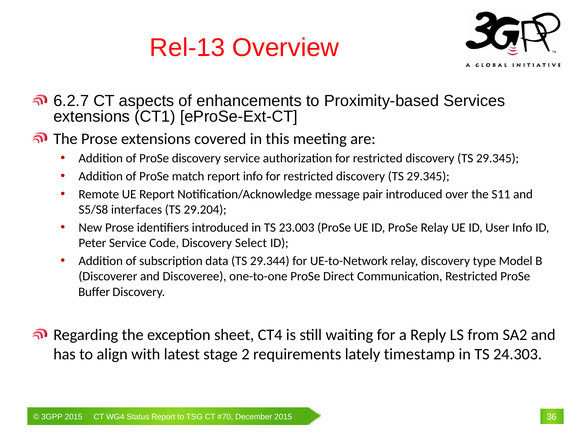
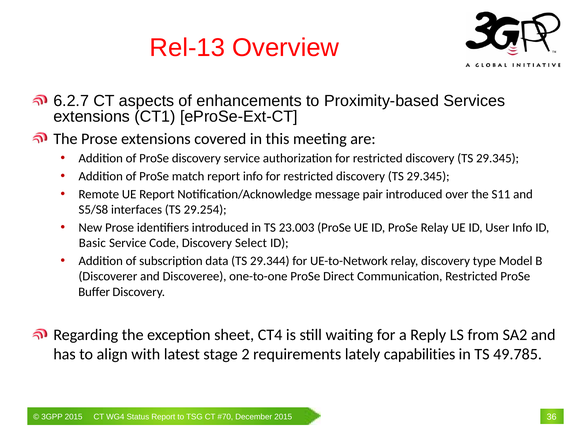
29.204: 29.204 -> 29.254 (205, 210)
Peter: Peter -> Basic (92, 243)
timestamp: timestamp -> capabilities (420, 354)
24.303: 24.303 -> 49.785 (518, 354)
